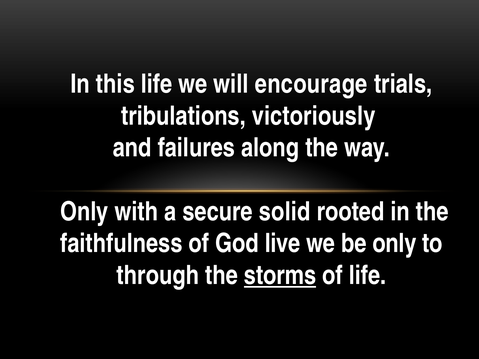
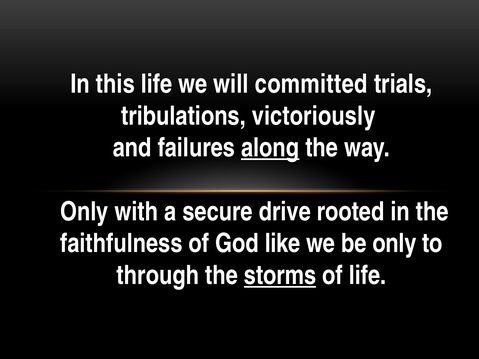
encourage: encourage -> committed (311, 84)
along underline: none -> present (270, 148)
solid: solid -> drive (285, 212)
live: live -> like (283, 244)
